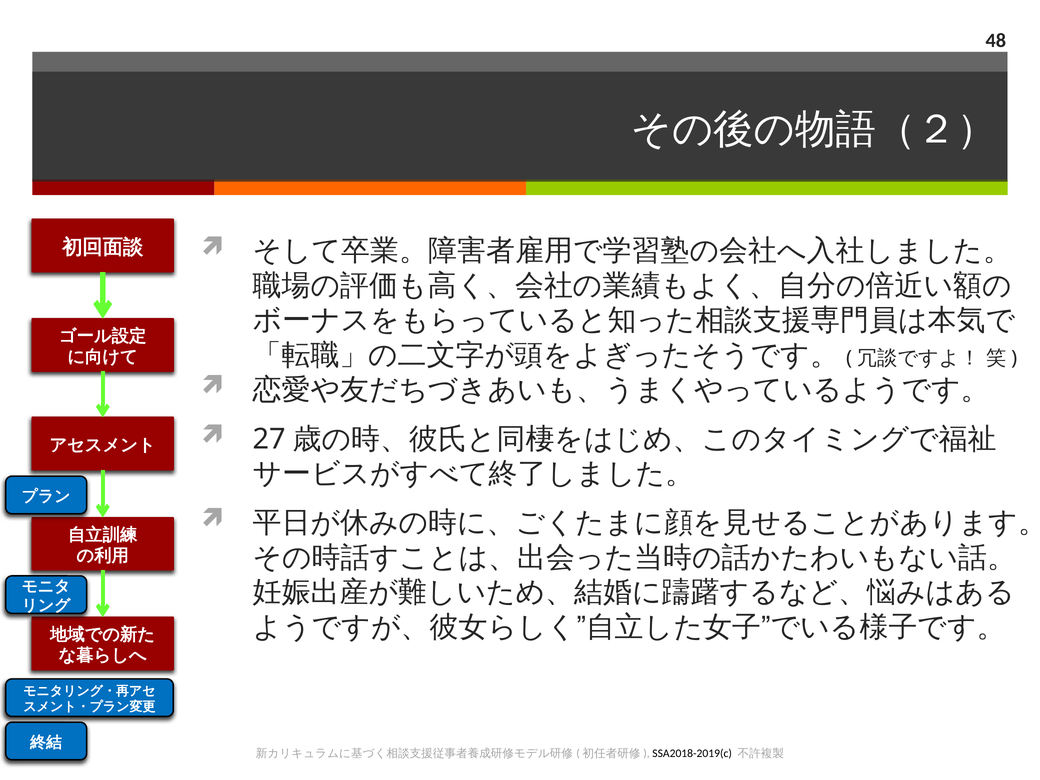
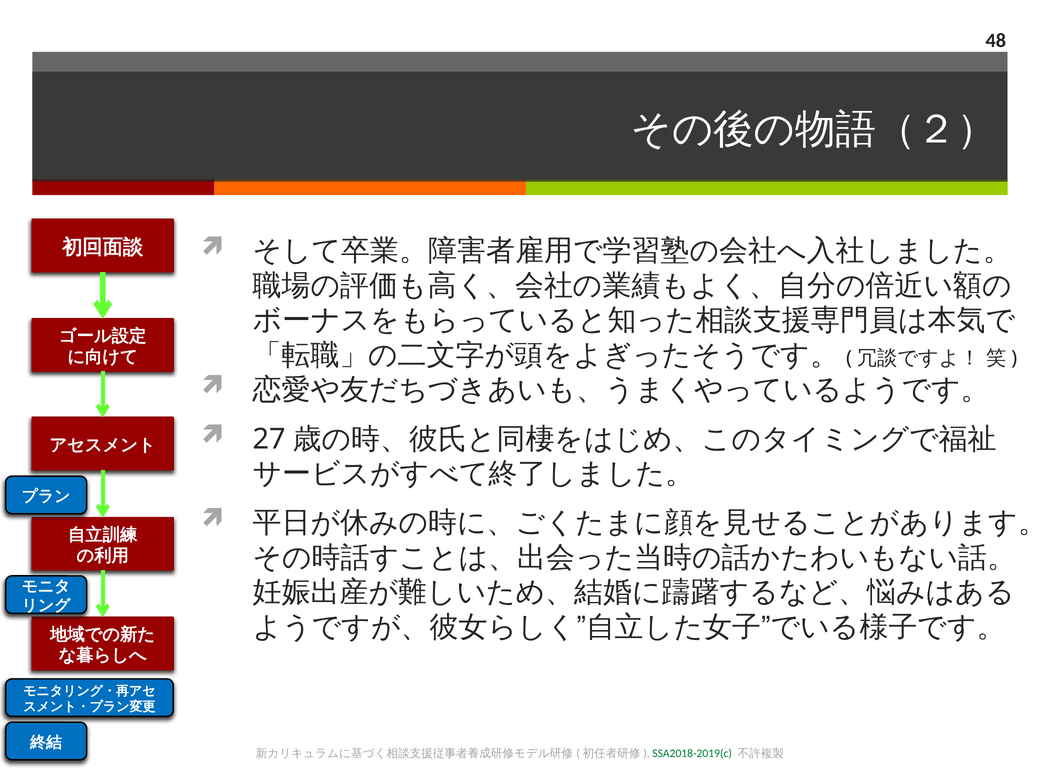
SSA2018-2019(c colour: black -> green (692, 754)
